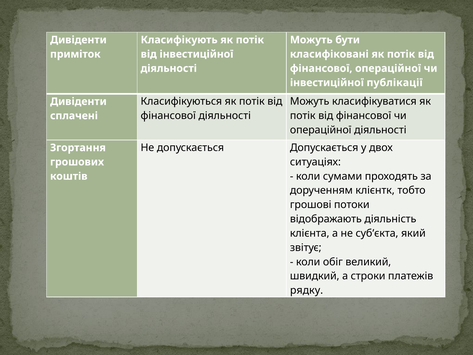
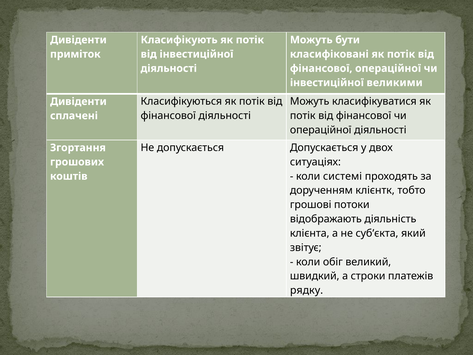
публікації: публікації -> великими (395, 83)
сумами: сумами -> системі (343, 176)
